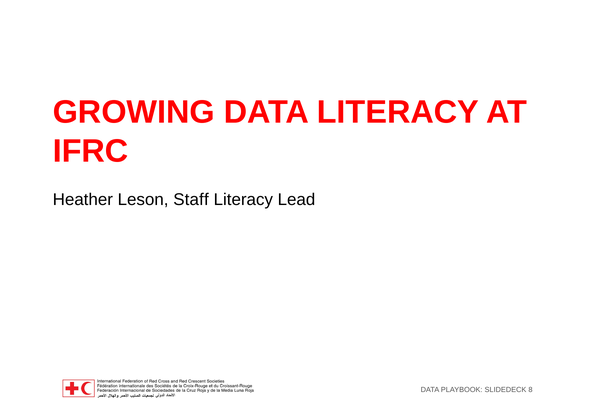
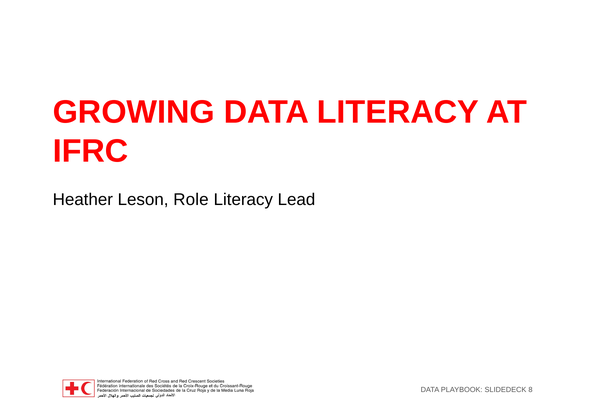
Staff: Staff -> Role (191, 200)
